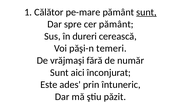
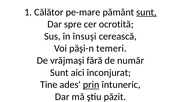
cer pământ: pământ -> ocrotită (116, 24)
dureri: dureri -> însuşi (85, 36)
Este: Este -> Tine (49, 84)
prin underline: none -> present (91, 84)
